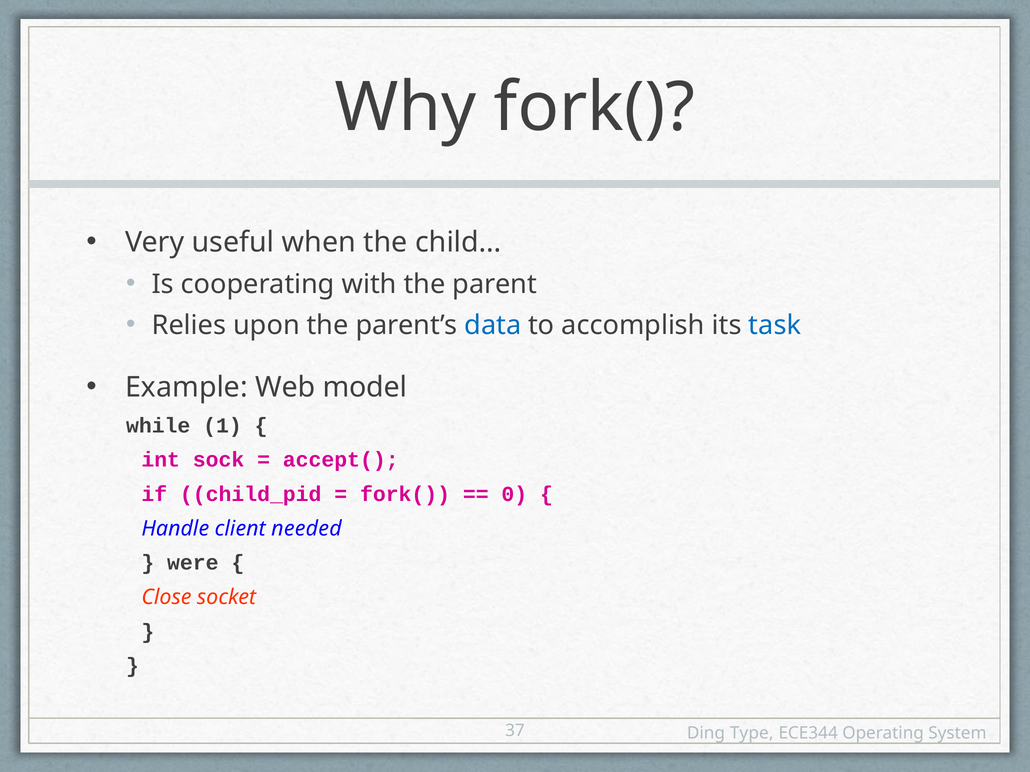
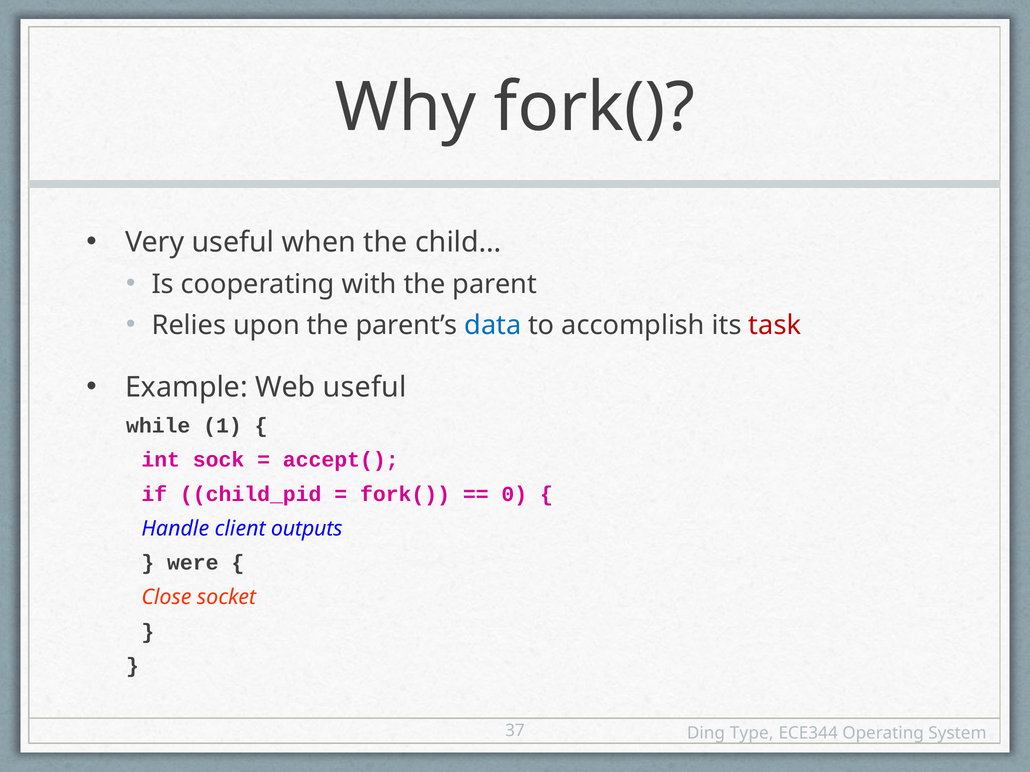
task colour: blue -> red (775, 325)
Web model: model -> useful (365, 388)
needed: needed -> outputs (307, 529)
